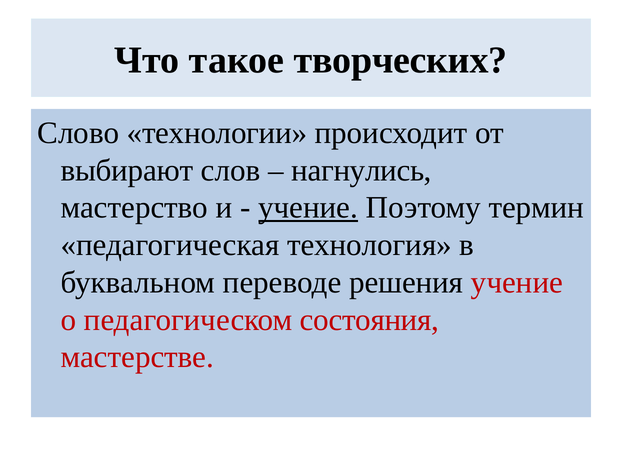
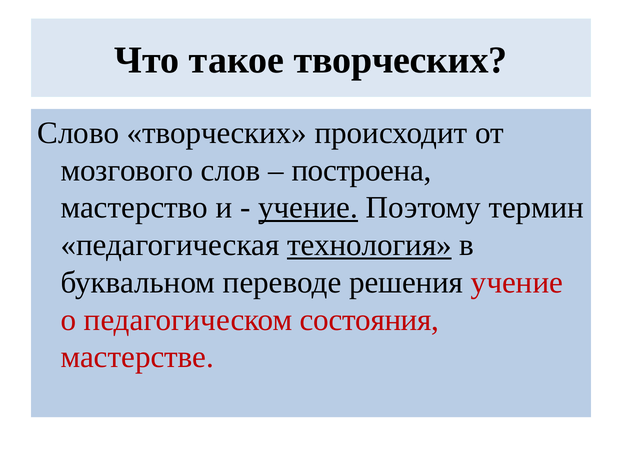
Слово технологии: технологии -> творческих (217, 133)
выбирают: выбирают -> мозгового (127, 170)
нагнулись: нагнулись -> построена (361, 170)
технология underline: none -> present (369, 245)
